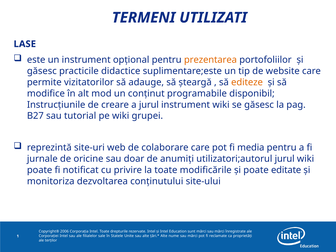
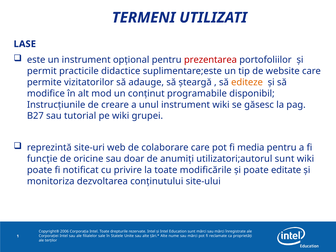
prezentarea colour: orange -> red (210, 60)
găsesc: găsesc -> permit (42, 71)
a jurul: jurul -> unul (149, 105)
jurnale: jurnale -> funcţie (42, 159)
utilizatori;autorul jurul: jurul -> sunt (285, 159)
